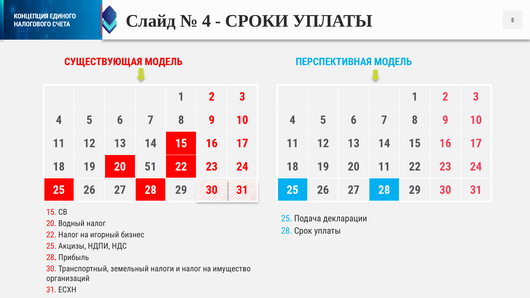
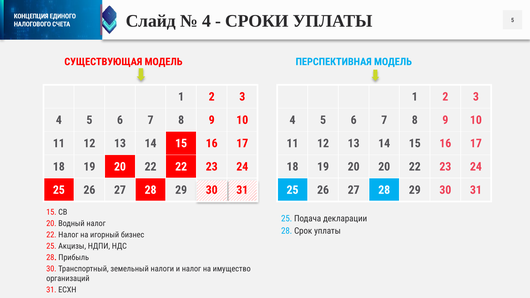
19 20 51: 51 -> 22 (151, 167)
20 11: 11 -> 20 (384, 167)
